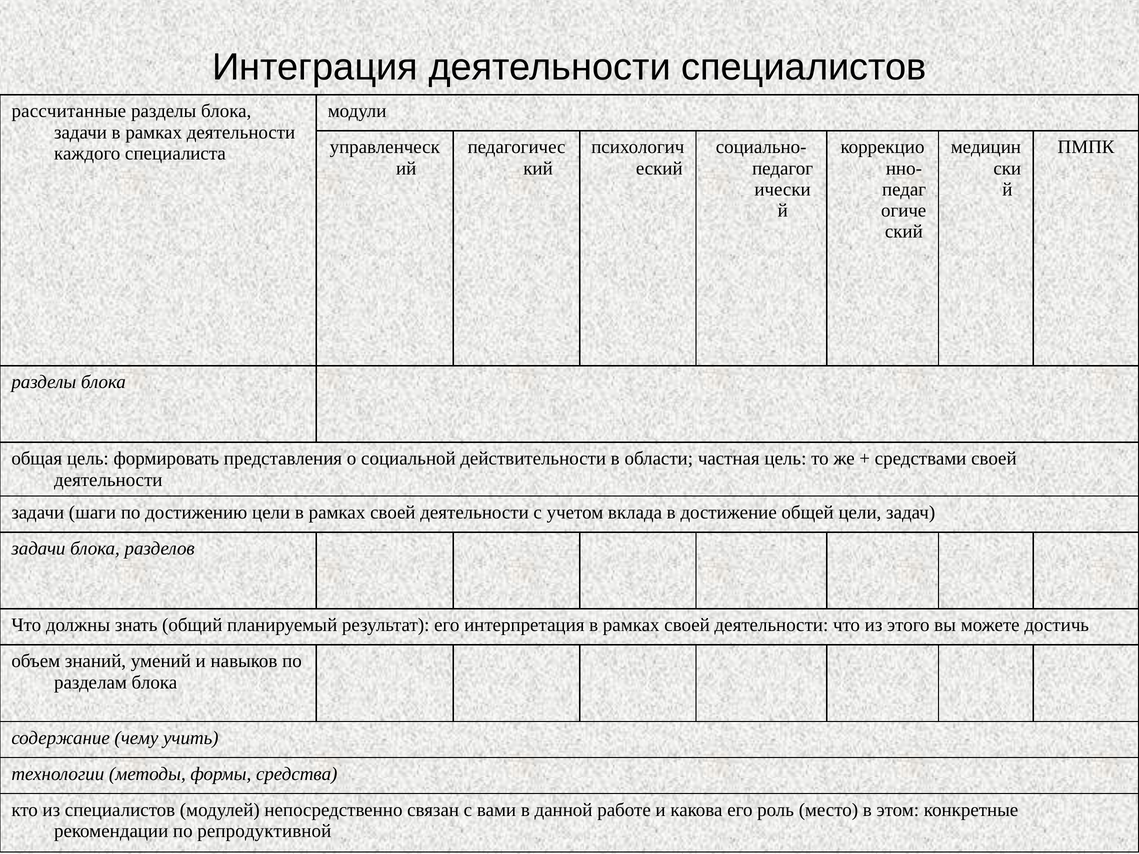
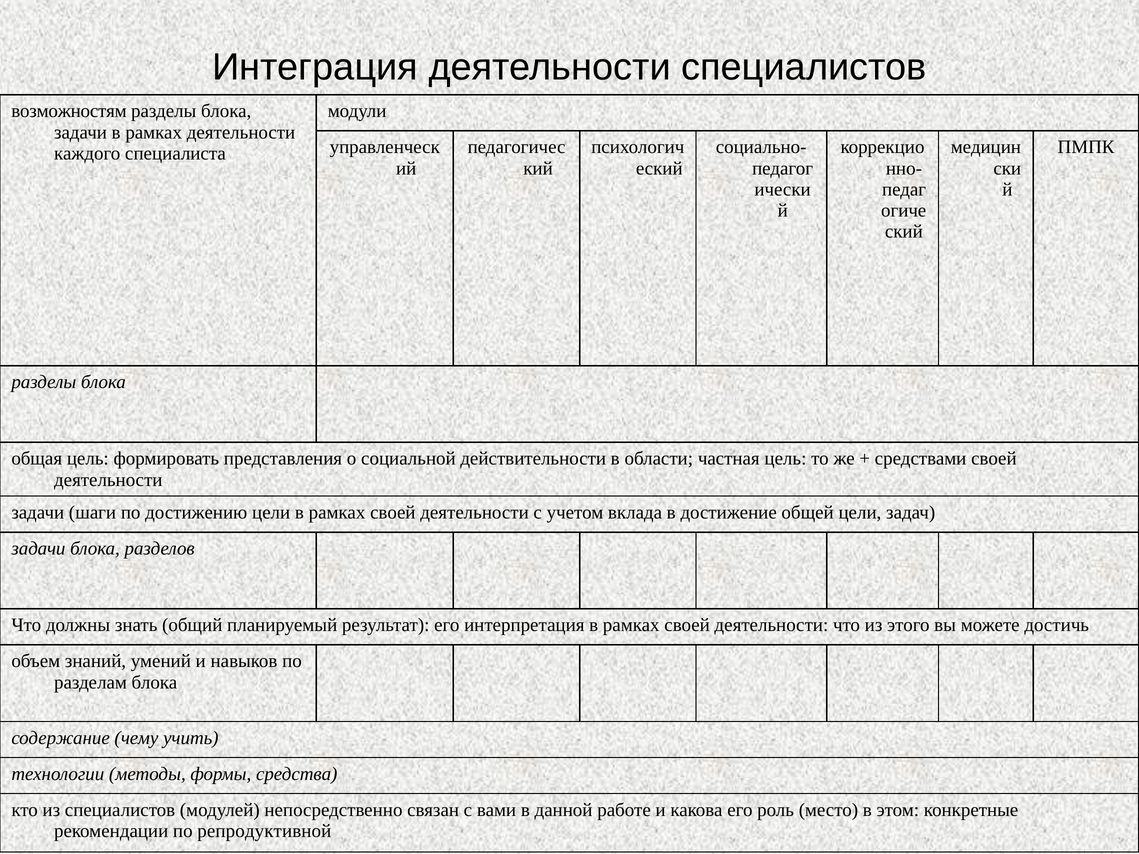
рассчитанные: рассчитанные -> возможностям (69, 111)
